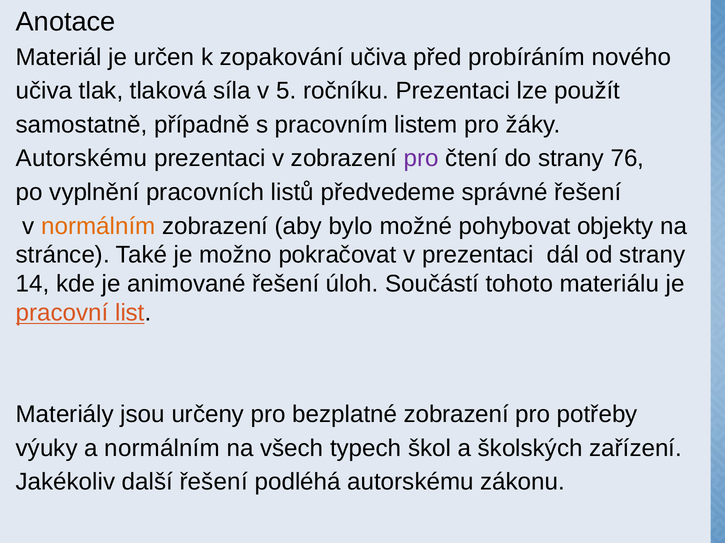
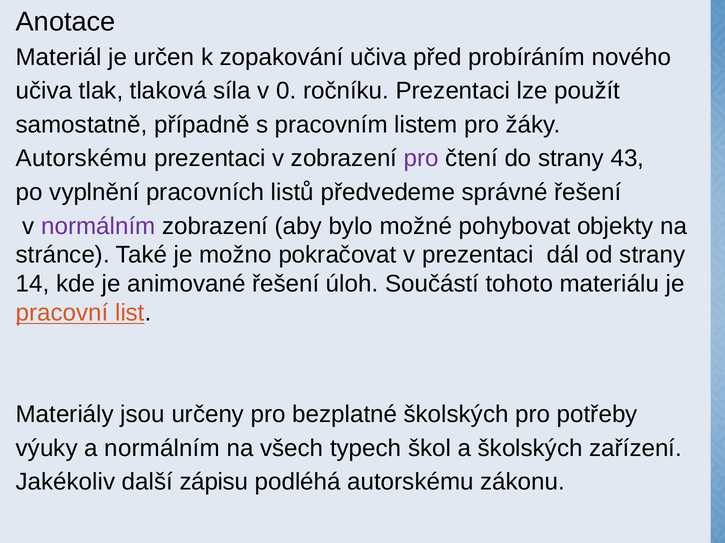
5: 5 -> 0 (286, 91)
76: 76 -> 43 (627, 159)
normálním colour: orange -> purple (98, 226)
bezplatné zobrazení: zobrazení -> školských (456, 415)
další řešení: řešení -> zápisu (214, 482)
